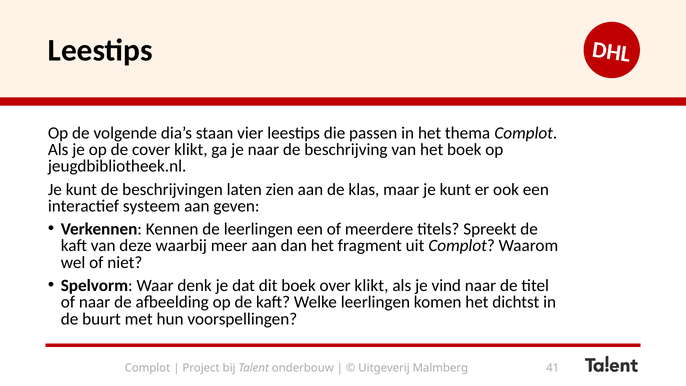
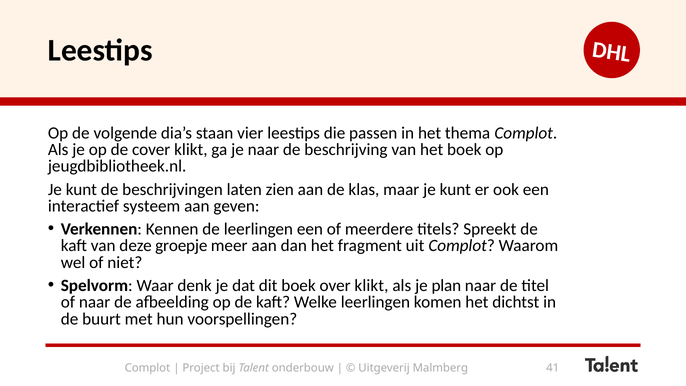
waarbij: waarbij -> groepje (181, 246)
vind: vind -> plan (446, 285)
